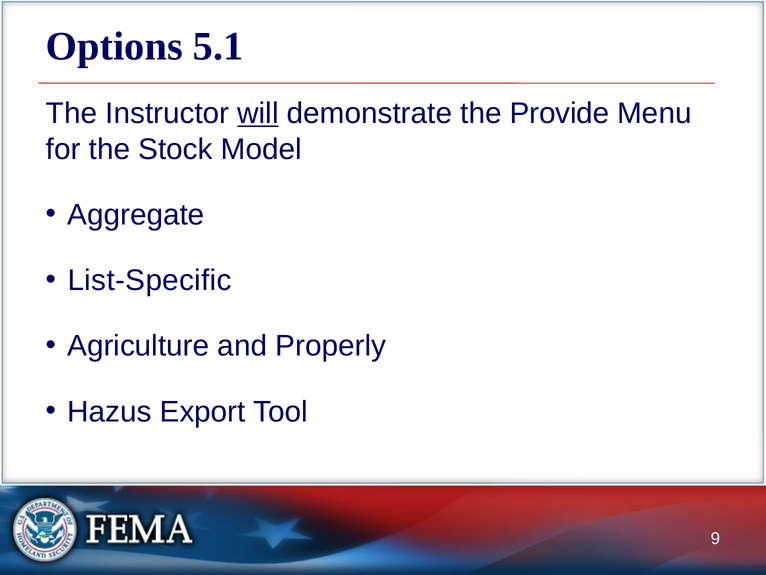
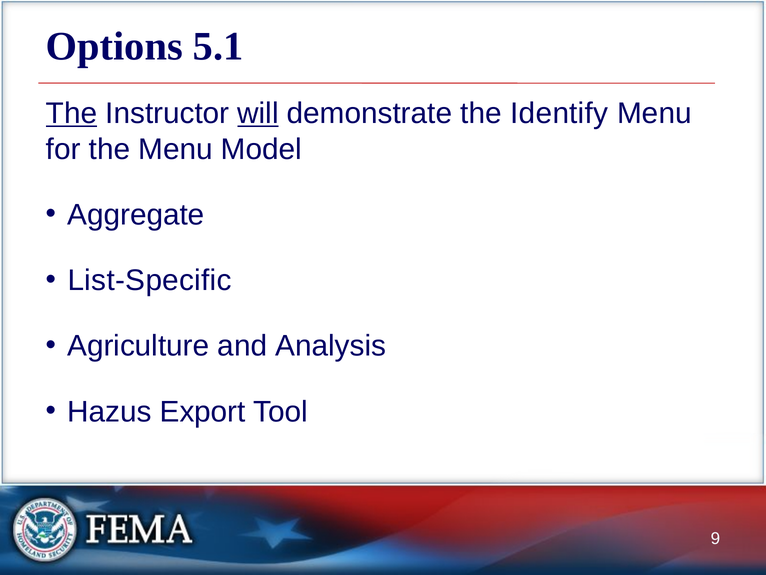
The underline: none -> present (72, 113)
Provide: Provide -> Identify (559, 113)
the Stock: Stock -> Menu (176, 149)
Properly: Properly -> Analysis (331, 346)
